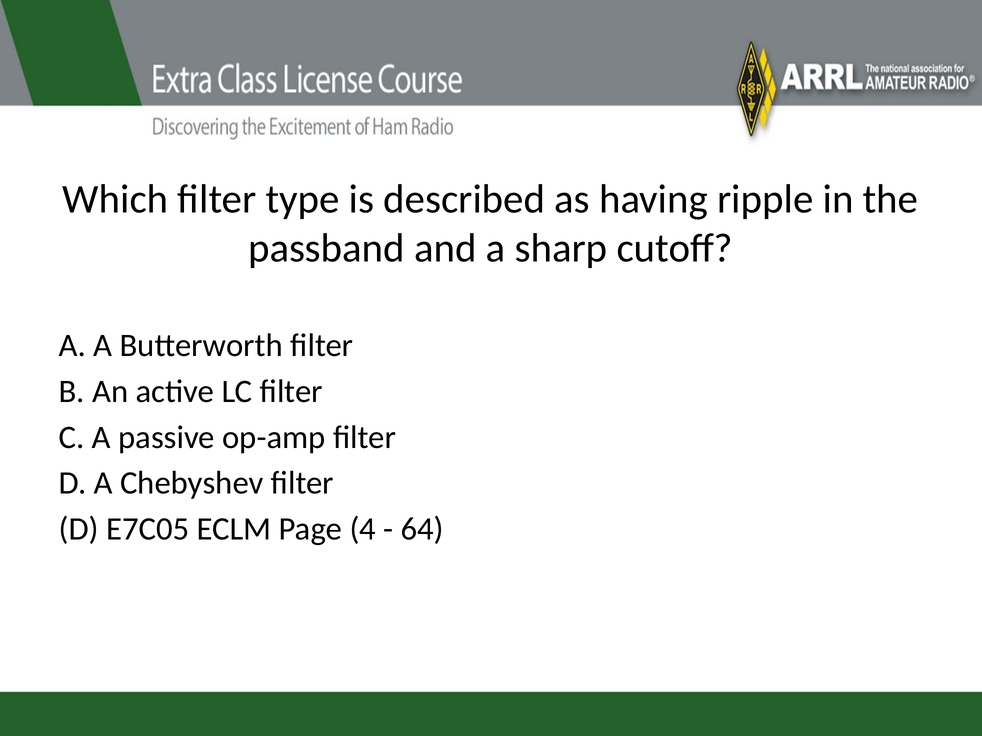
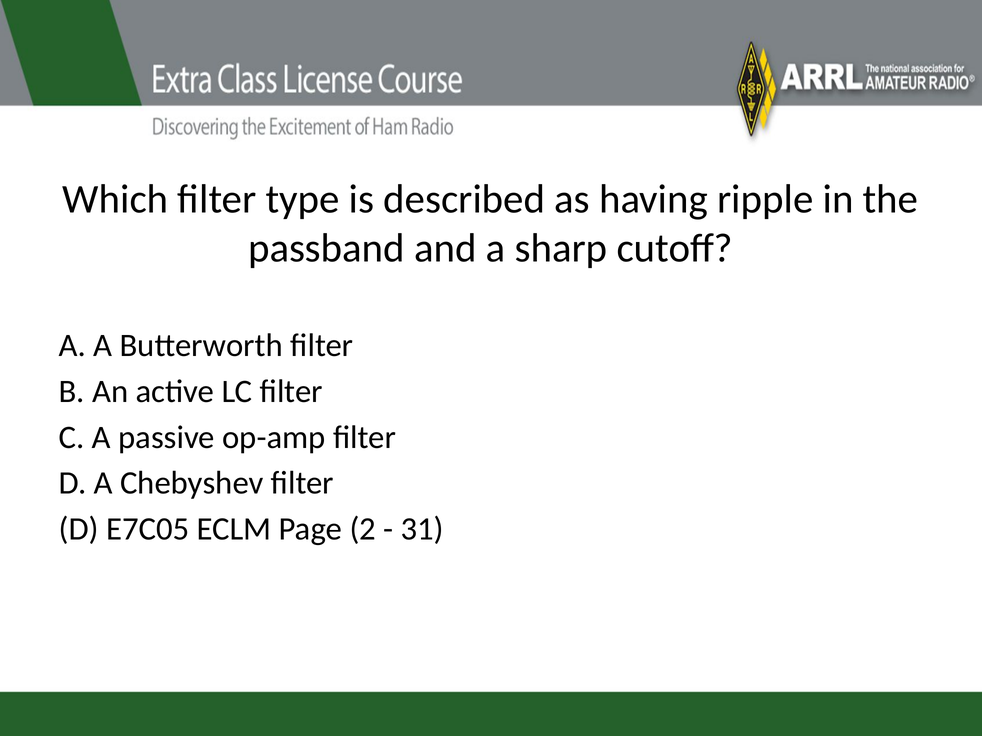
4: 4 -> 2 (363, 529)
64: 64 -> 31 (422, 529)
